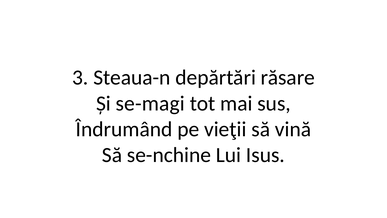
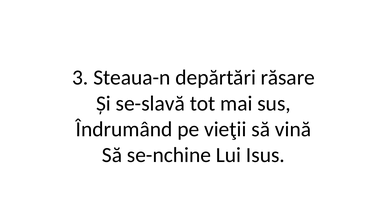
se-magi: se-magi -> se-slavă (150, 103)
